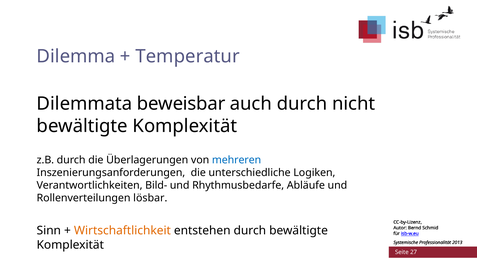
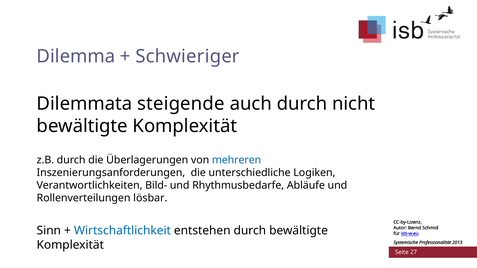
Temperatur: Temperatur -> Schwieriger (188, 57)
beweisbar: beweisbar -> steigende (181, 104)
Wirtschaftlichkeit colour: orange -> blue (122, 231)
